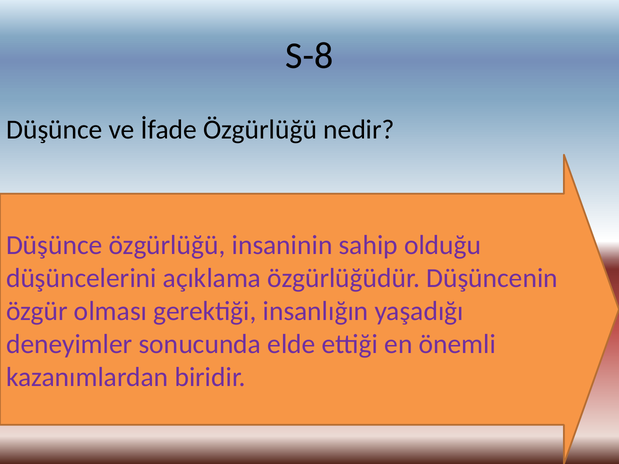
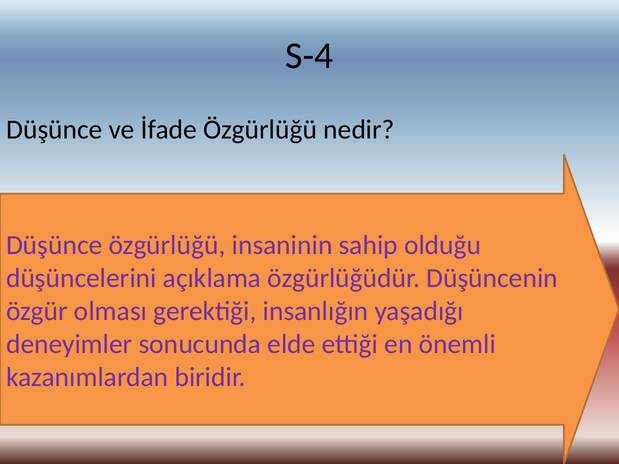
S-8: S-8 -> S-4 (309, 56)
